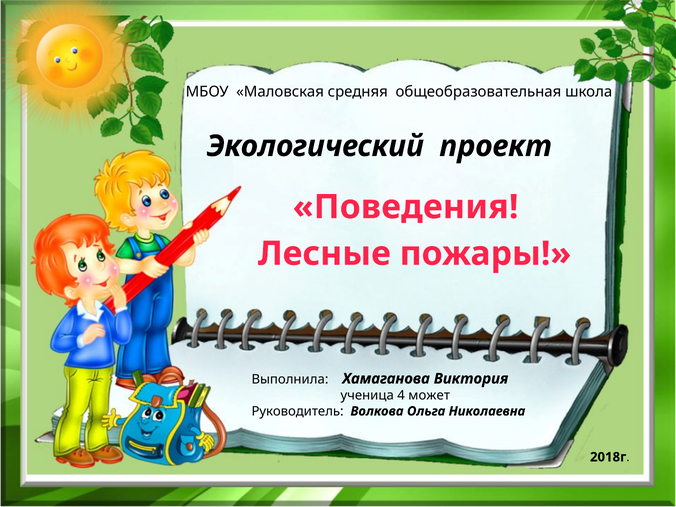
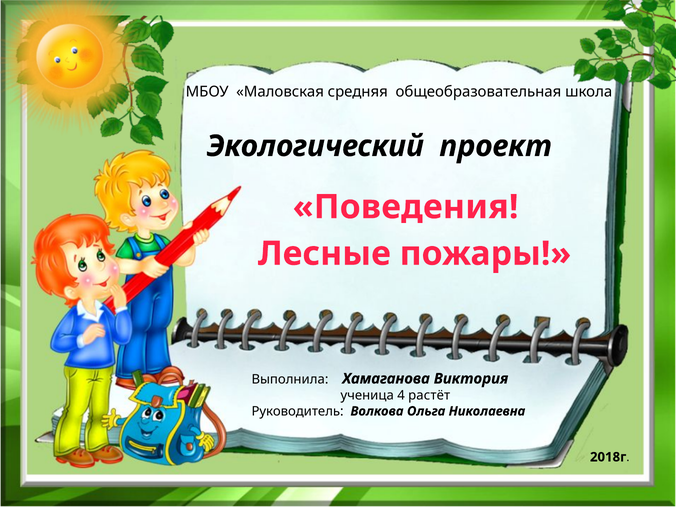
может: может -> растёт (429, 395)
